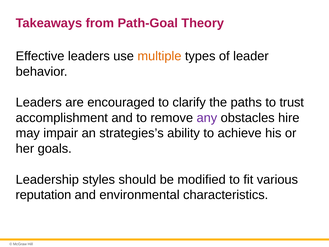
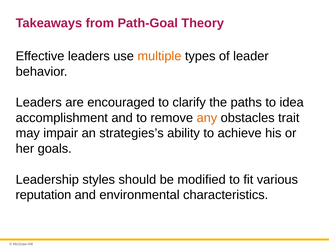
trust: trust -> idea (292, 102)
any colour: purple -> orange (207, 118)
hire: hire -> trait (289, 118)
